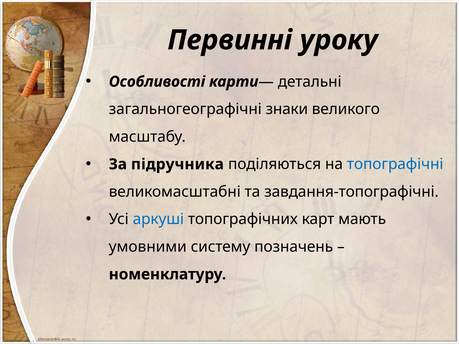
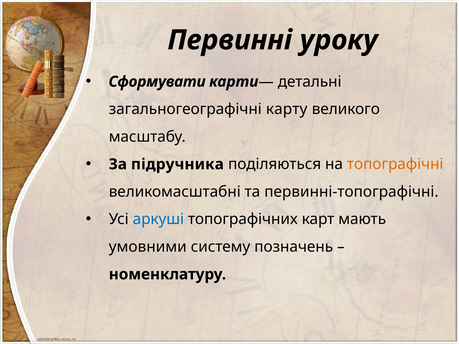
Особливості: Особливості -> Сформувати (157, 82)
знаки: знаки -> карту (287, 109)
топографічні colour: blue -> orange (395, 164)
завдання-топографічні: завдання-топографічні -> первинні-топографічні (351, 192)
